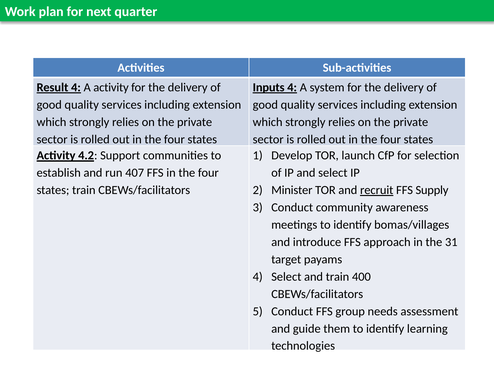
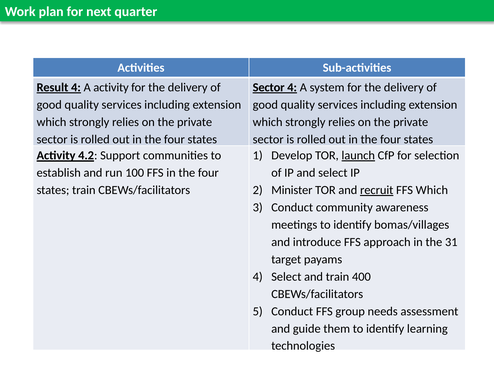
Inputs: Inputs -> Sector (269, 88)
launch underline: none -> present (358, 156)
407: 407 -> 100 (135, 173)
FFS Supply: Supply -> Which (432, 190)
